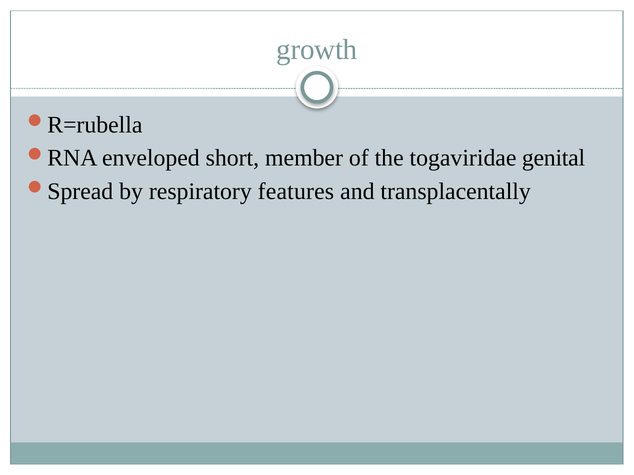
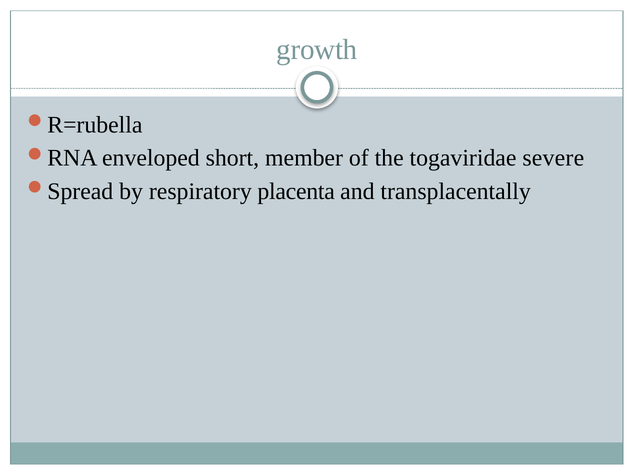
genital: genital -> severe (553, 158)
features: features -> placenta (296, 192)
